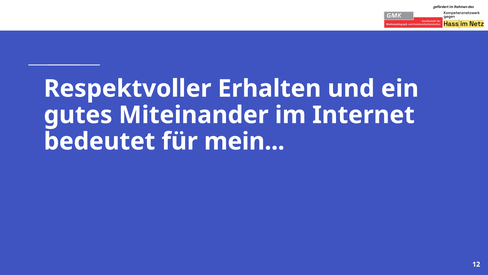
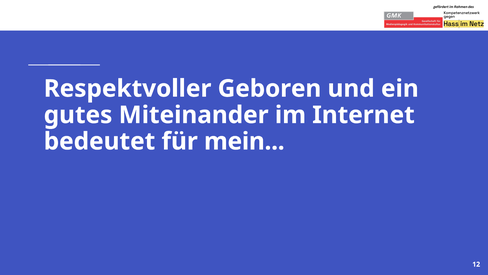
Erhalten: Erhalten -> Geboren (269, 88)
